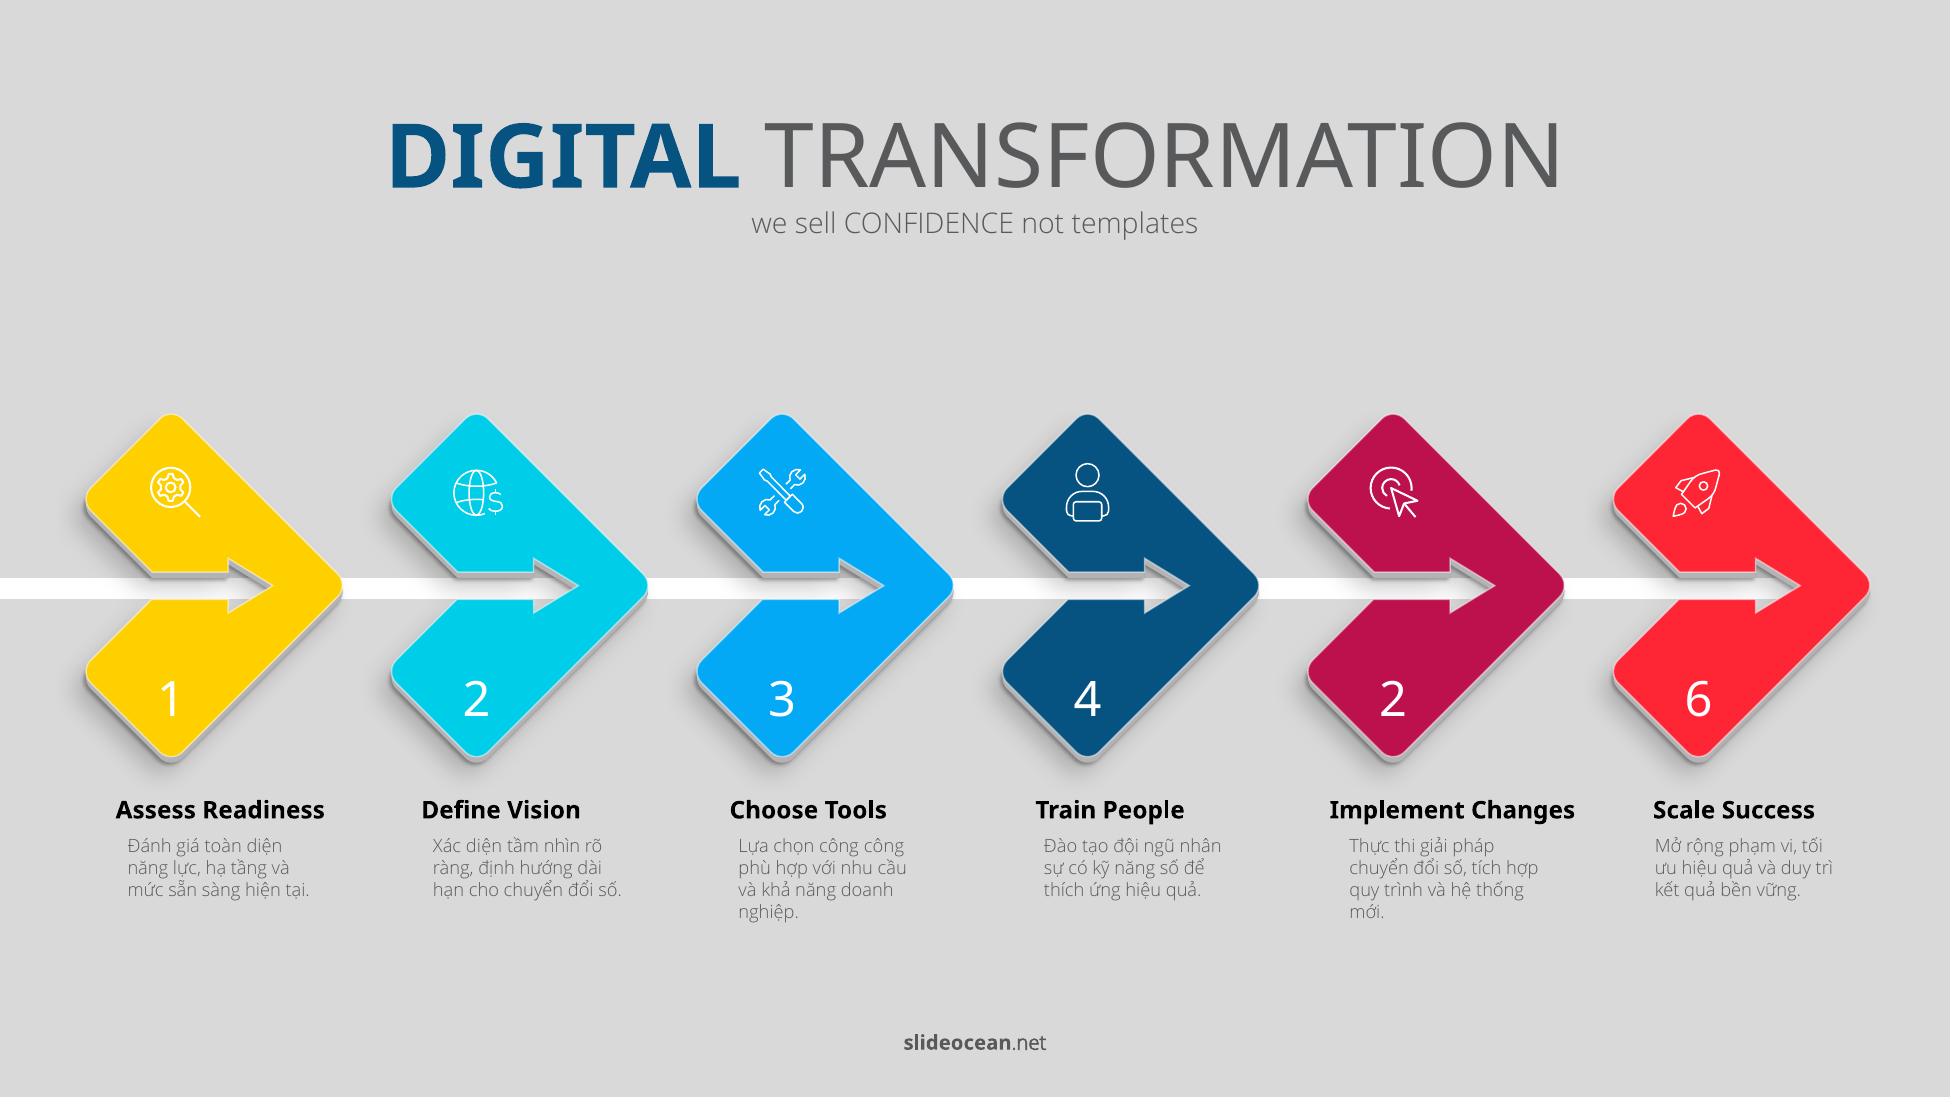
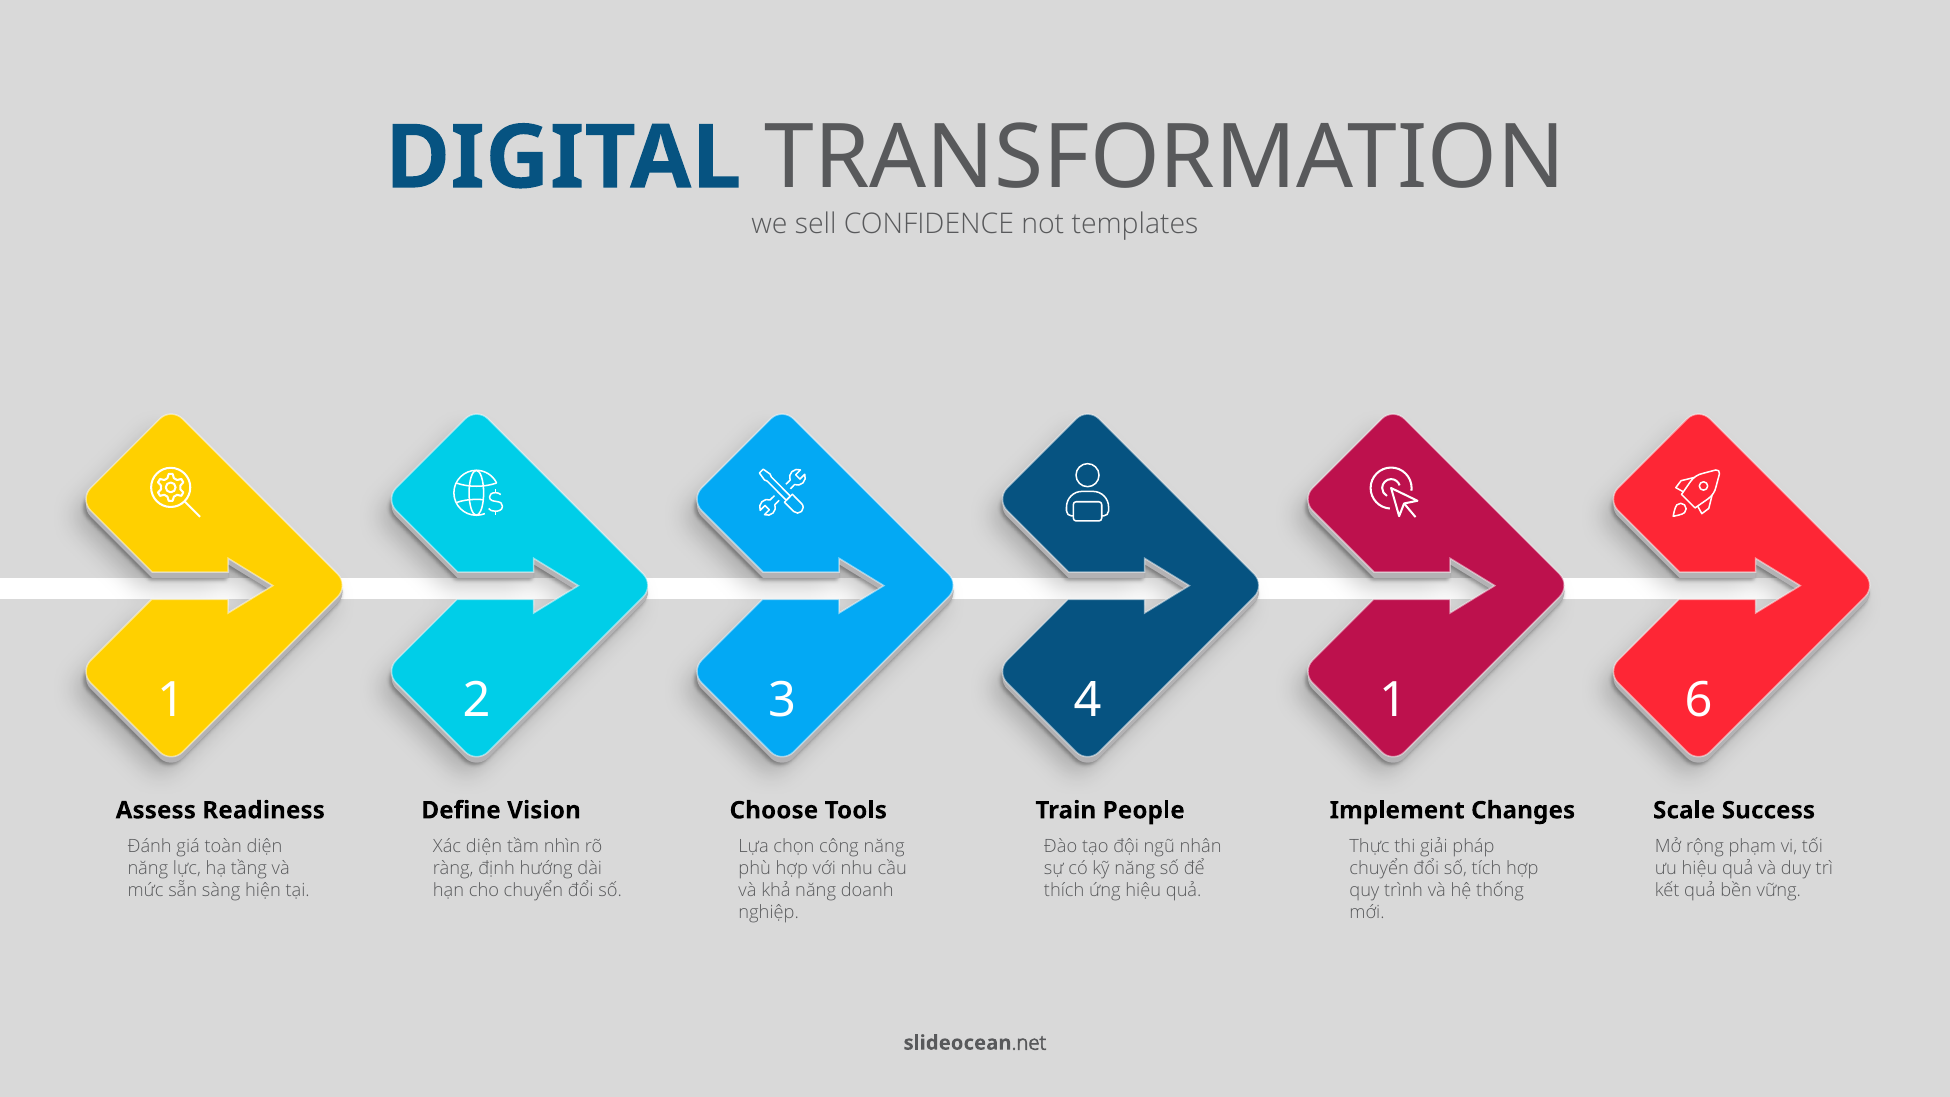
4 2: 2 -> 1 (1393, 700)
công công: công -> năng (884, 847)
